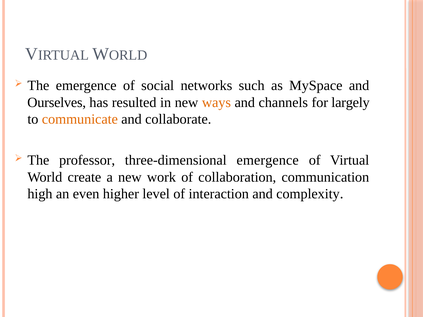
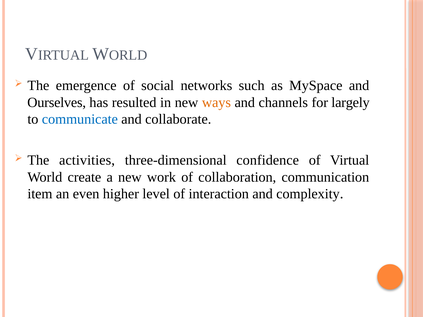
communicate colour: orange -> blue (80, 119)
professor: professor -> activities (87, 160)
three-dimensional emergence: emergence -> confidence (268, 160)
high: high -> item (40, 194)
